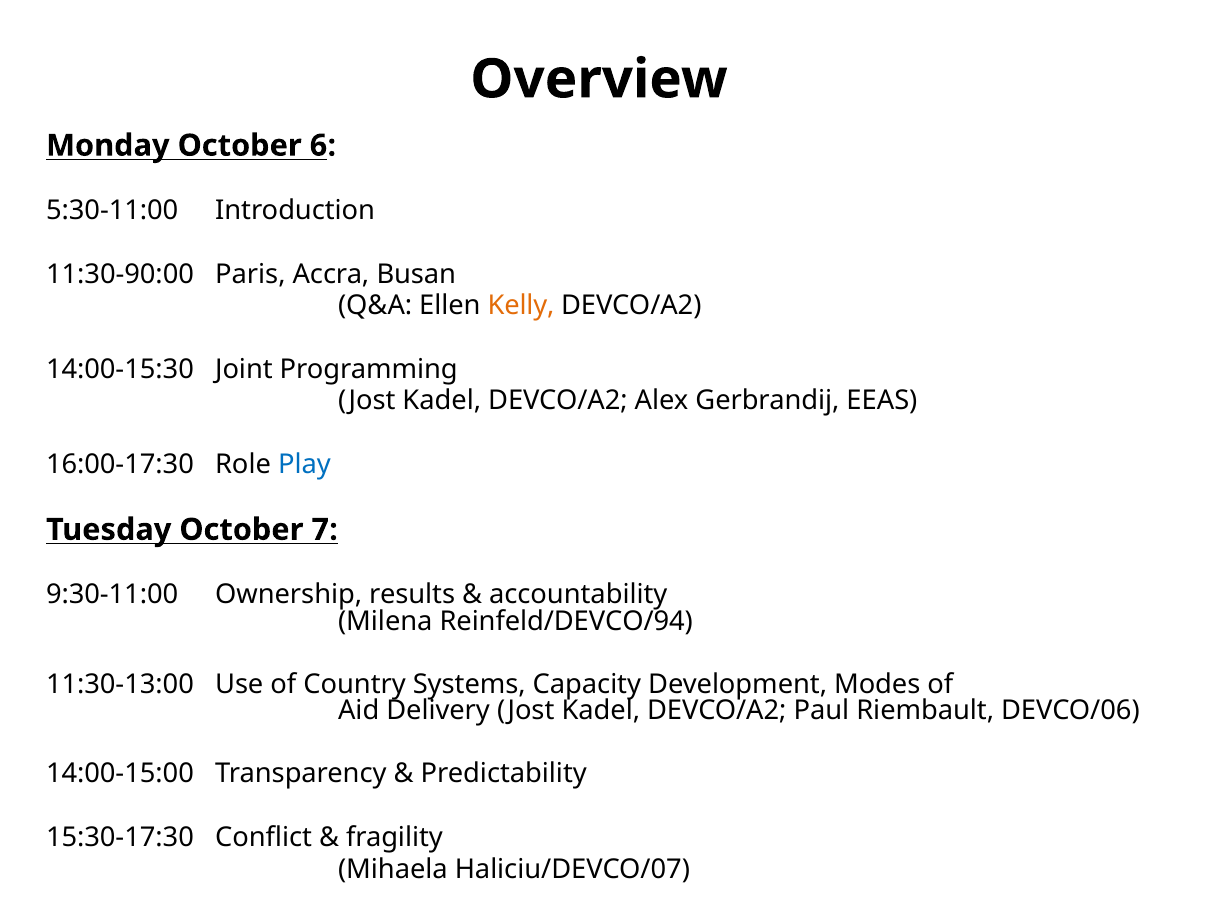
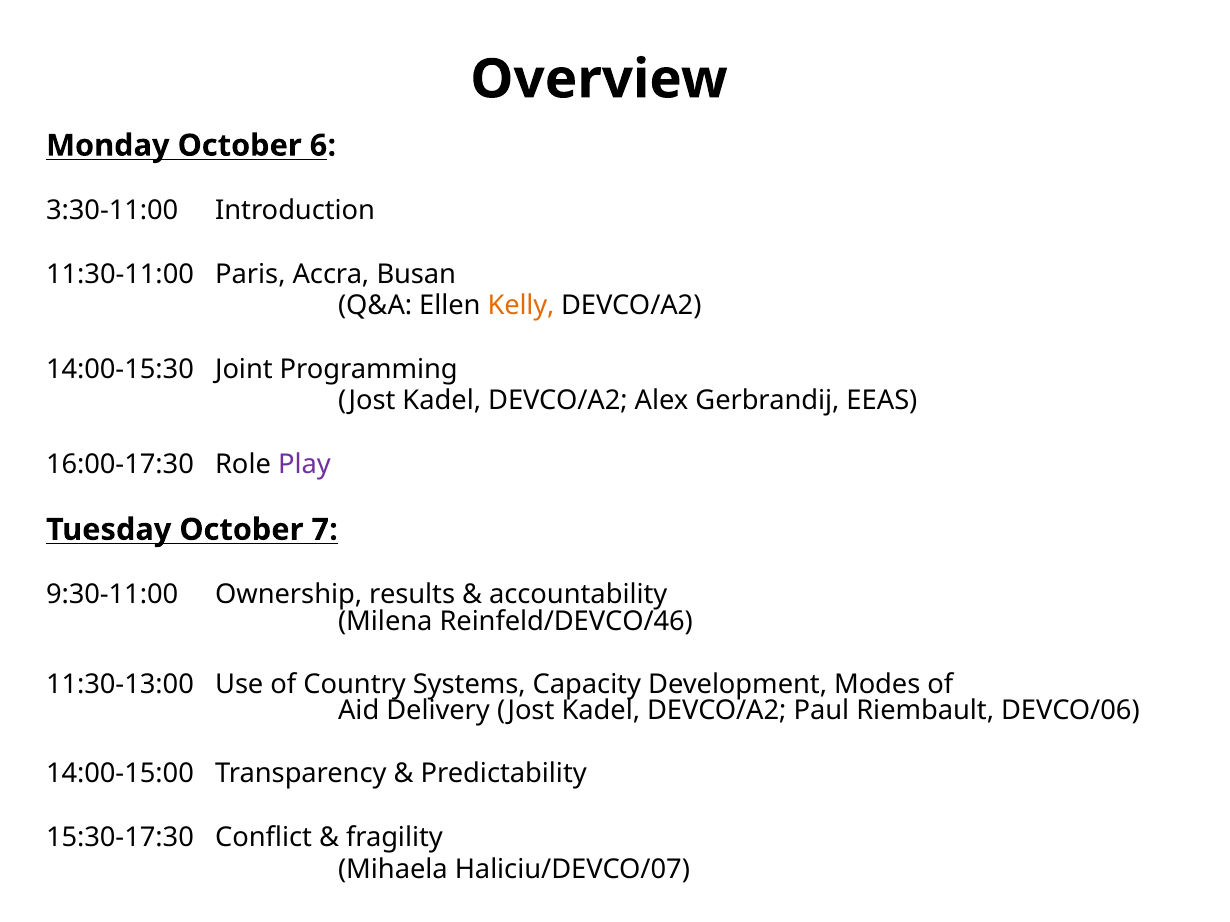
5:30-11:00: 5:30-11:00 -> 3:30-11:00 (112, 211)
11:30-90:00: 11:30-90:00 -> 11:30-11:00 (120, 274)
Play colour: blue -> purple (304, 464)
Reinfeld/DEVCO/94: Reinfeld/DEVCO/94 -> Reinfeld/DEVCO/46 (566, 621)
